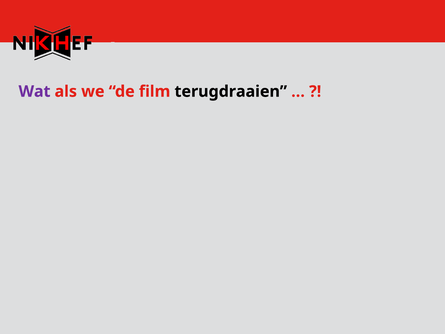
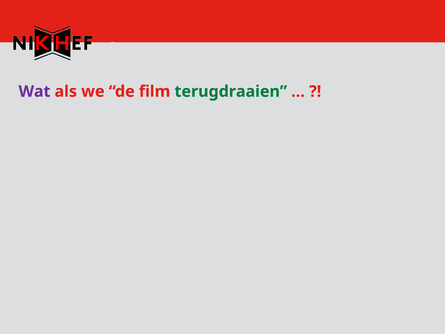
terugdraaien colour: black -> green (231, 91)
